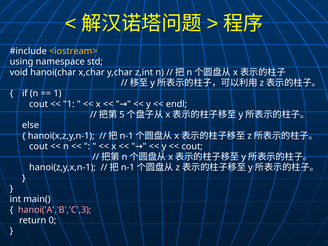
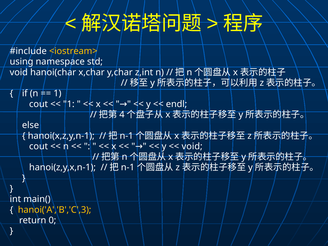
5: 5 -> 4 (122, 115)
cout: cout -> void (192, 146)
hanoi('A','B','C',3 colour: pink -> yellow (55, 210)
